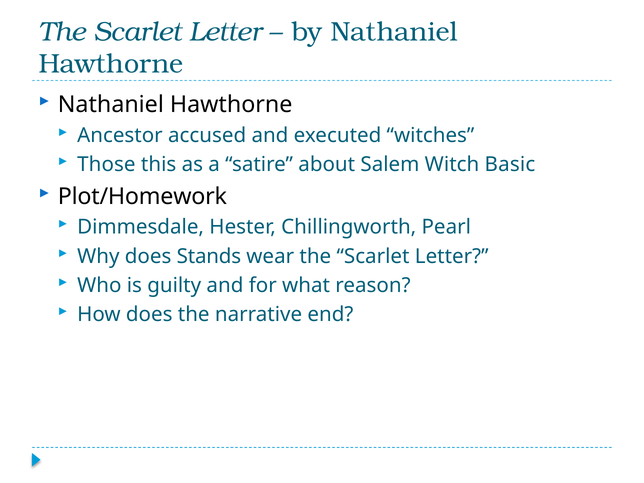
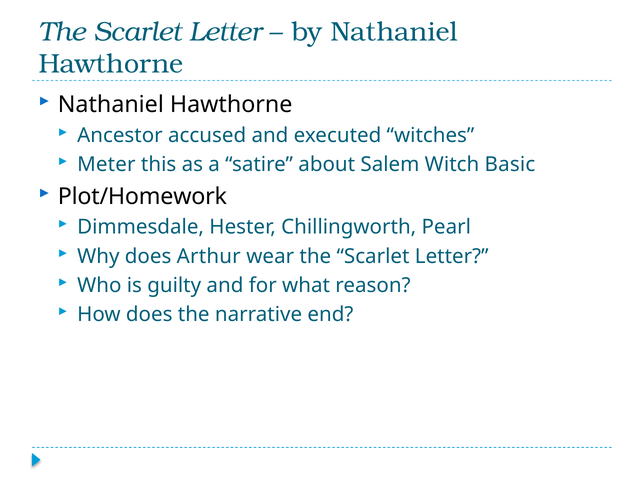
Those: Those -> Meter (106, 165)
Stands: Stands -> Arthur (209, 256)
